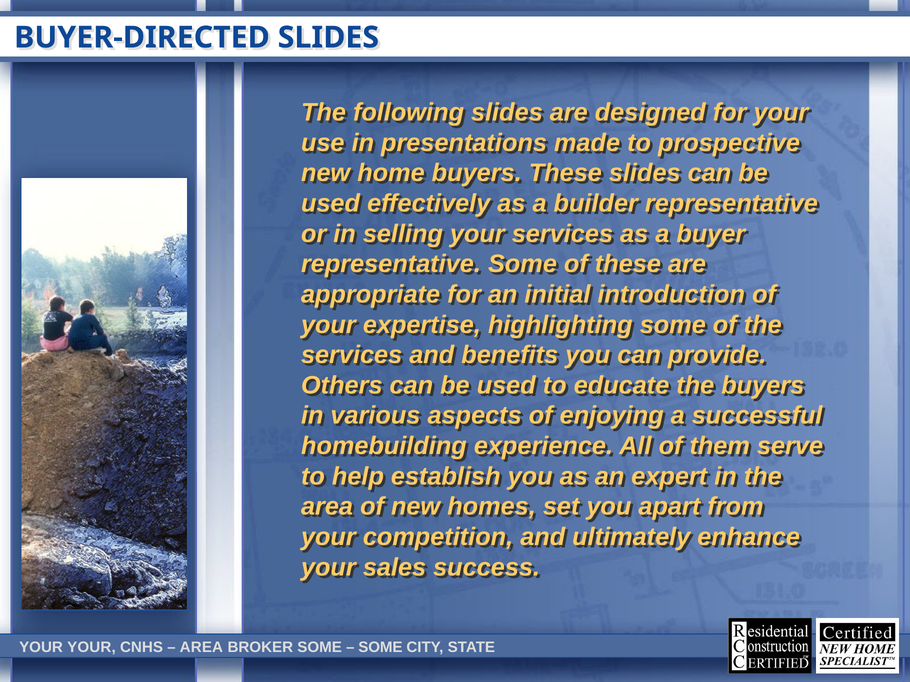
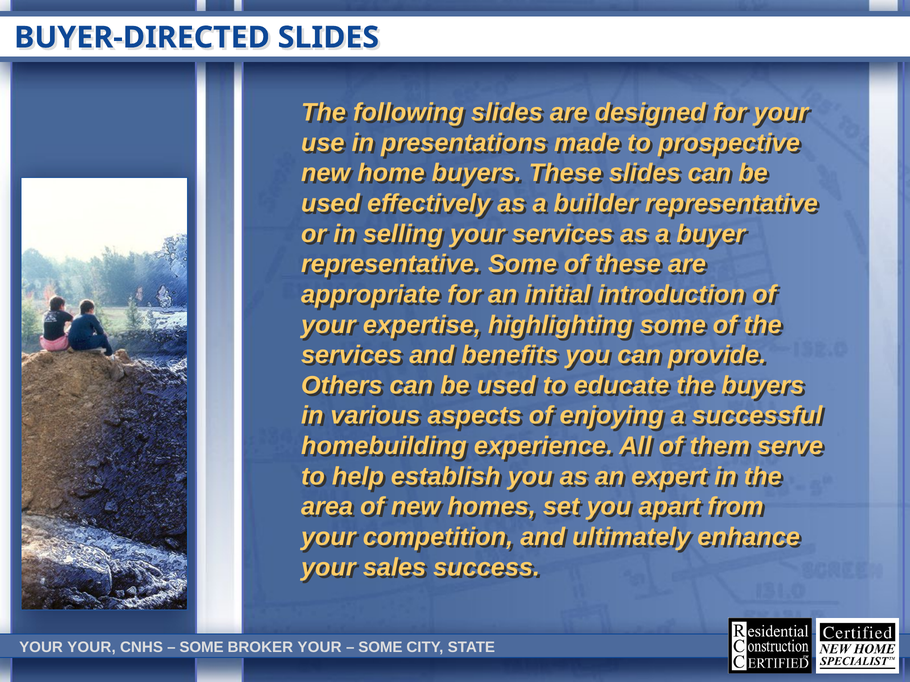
AREA: AREA -> SOME (202, 648)
BROKER SOME: SOME -> YOUR (320, 648)
